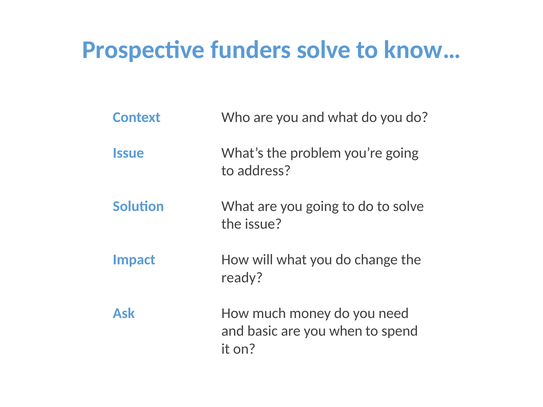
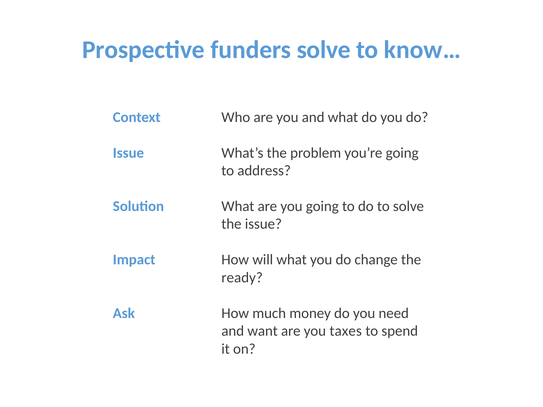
basic: basic -> want (263, 331)
when: when -> taxes (346, 331)
